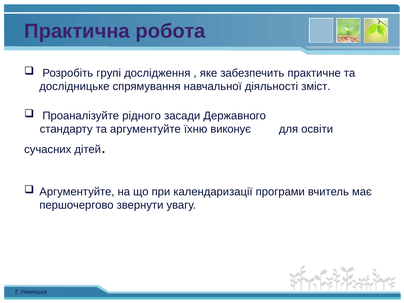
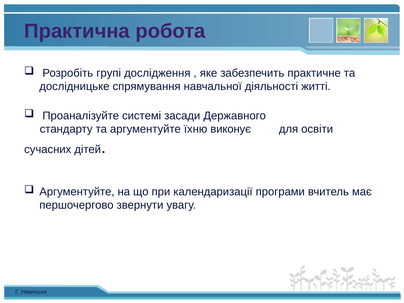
зміст: зміст -> житті (316, 87)
рідного: рідного -> системі (142, 116)
